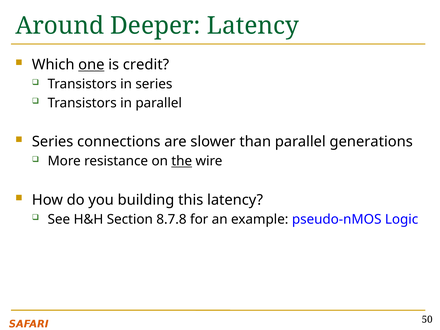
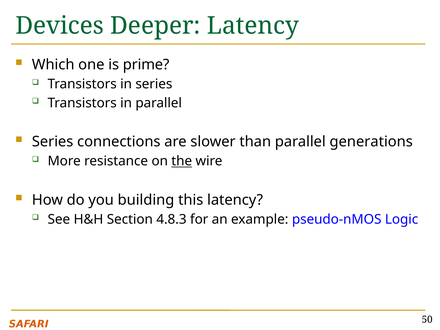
Around: Around -> Devices (60, 26)
one underline: present -> none (91, 65)
credit: credit -> prime (146, 65)
8.7.8: 8.7.8 -> 4.8.3 (171, 219)
